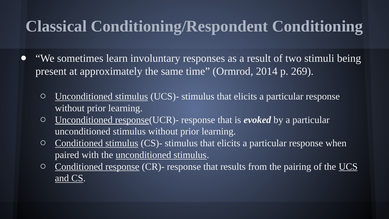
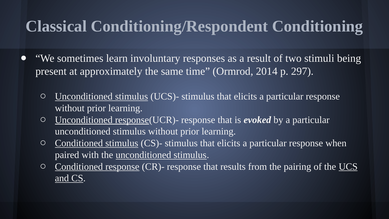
269: 269 -> 297 (302, 71)
